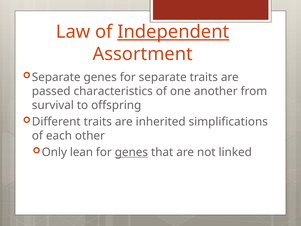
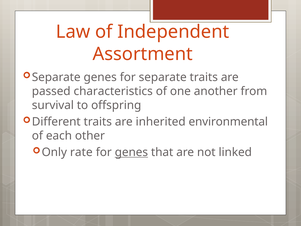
Independent underline: present -> none (173, 32)
simplifications: simplifications -> environmental (228, 122)
lean: lean -> rate (81, 152)
